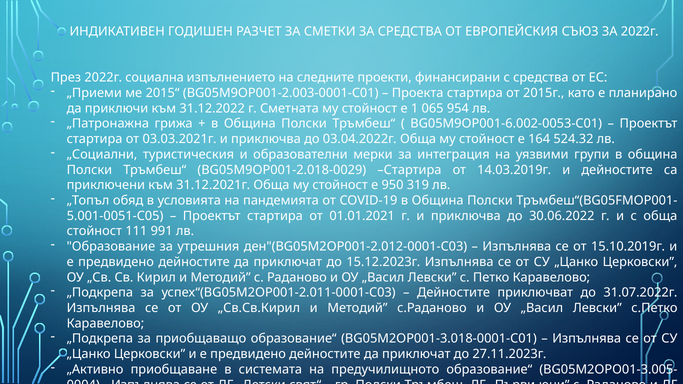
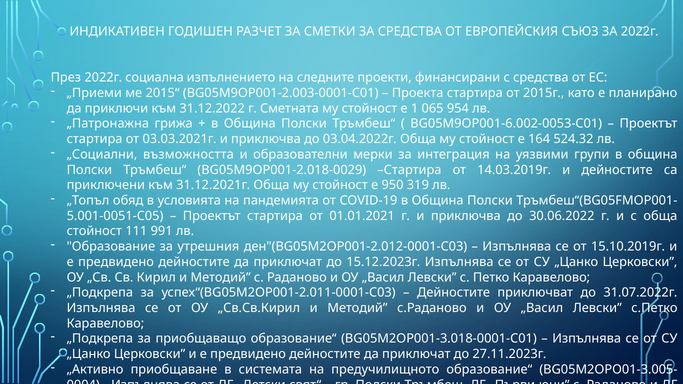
туристическия: туристическия -> възможността (188, 155)
